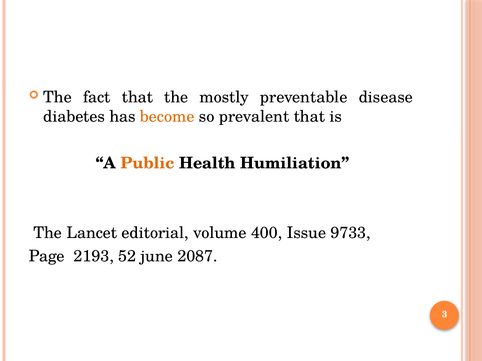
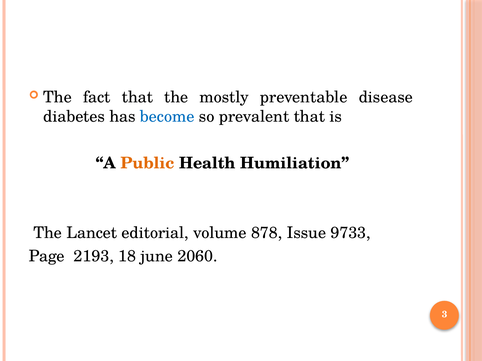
become colour: orange -> blue (167, 117)
400: 400 -> 878 (267, 233)
52: 52 -> 18 (127, 257)
2087: 2087 -> 2060 (198, 257)
